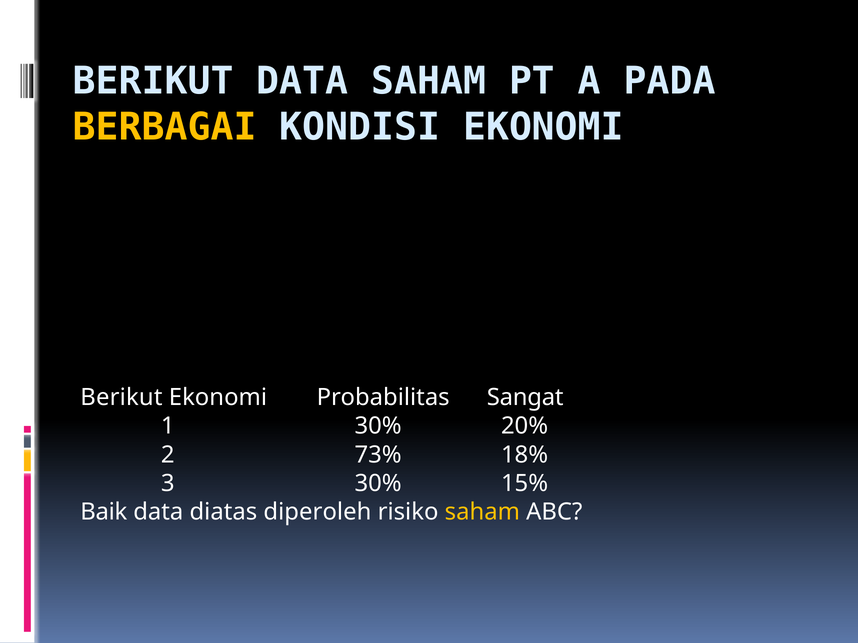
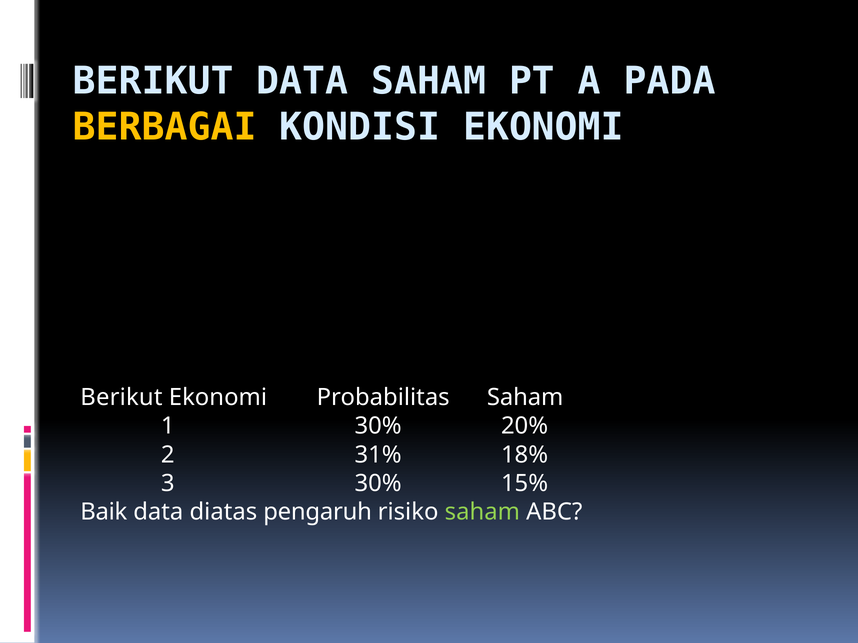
Probabilitas Sangat: Sangat -> Saham (525, 398)
73%: 73% -> 31% (378, 455)
diperoleh: diperoleh -> pengaruh (318, 512)
saham colour: yellow -> light green (482, 512)
